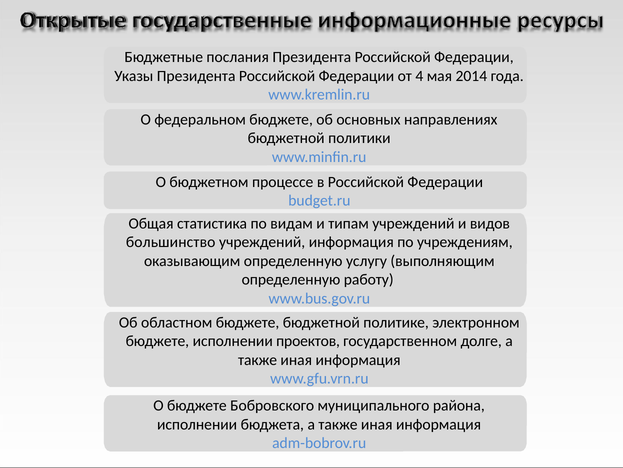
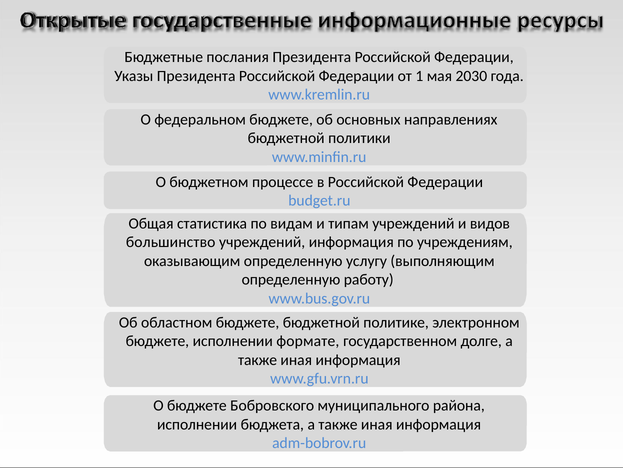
4: 4 -> 1 (419, 76)
2014: 2014 -> 2030 (471, 76)
проектов: проектов -> формате (308, 341)
